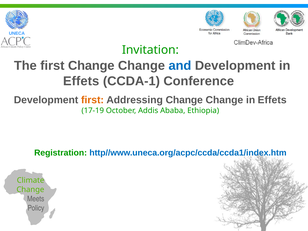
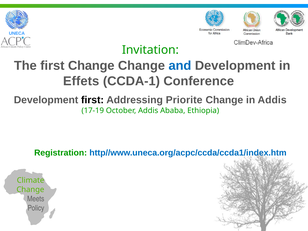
first colour: orange -> black (93, 100)
Addressing Change: Change -> Priorite (184, 100)
Change in Effets: Effets -> Addis (272, 100)
